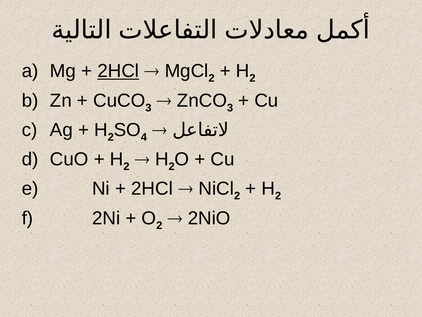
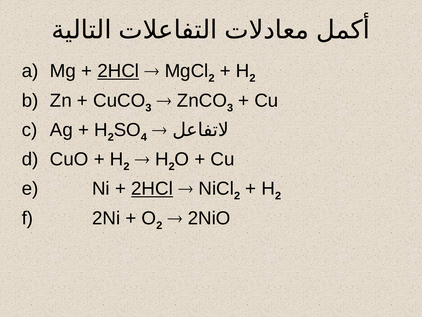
2HCl underline: none -> present (152, 188)
